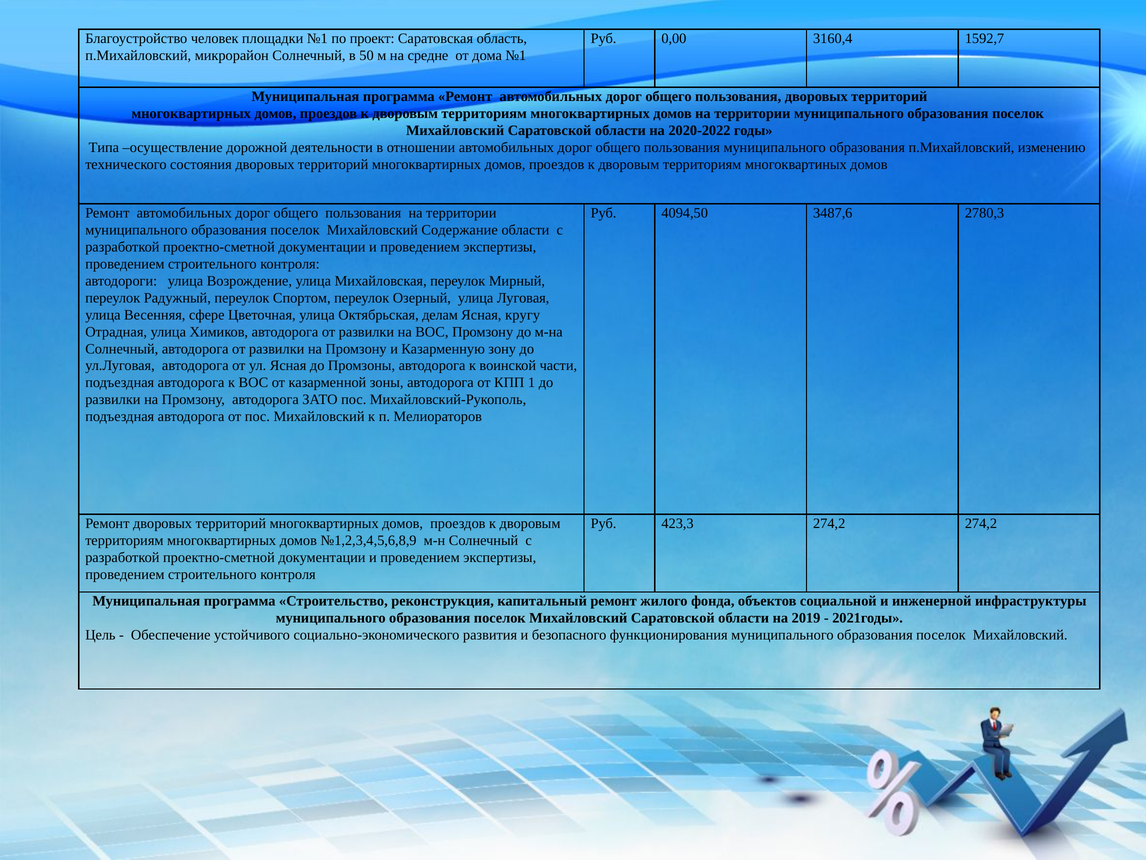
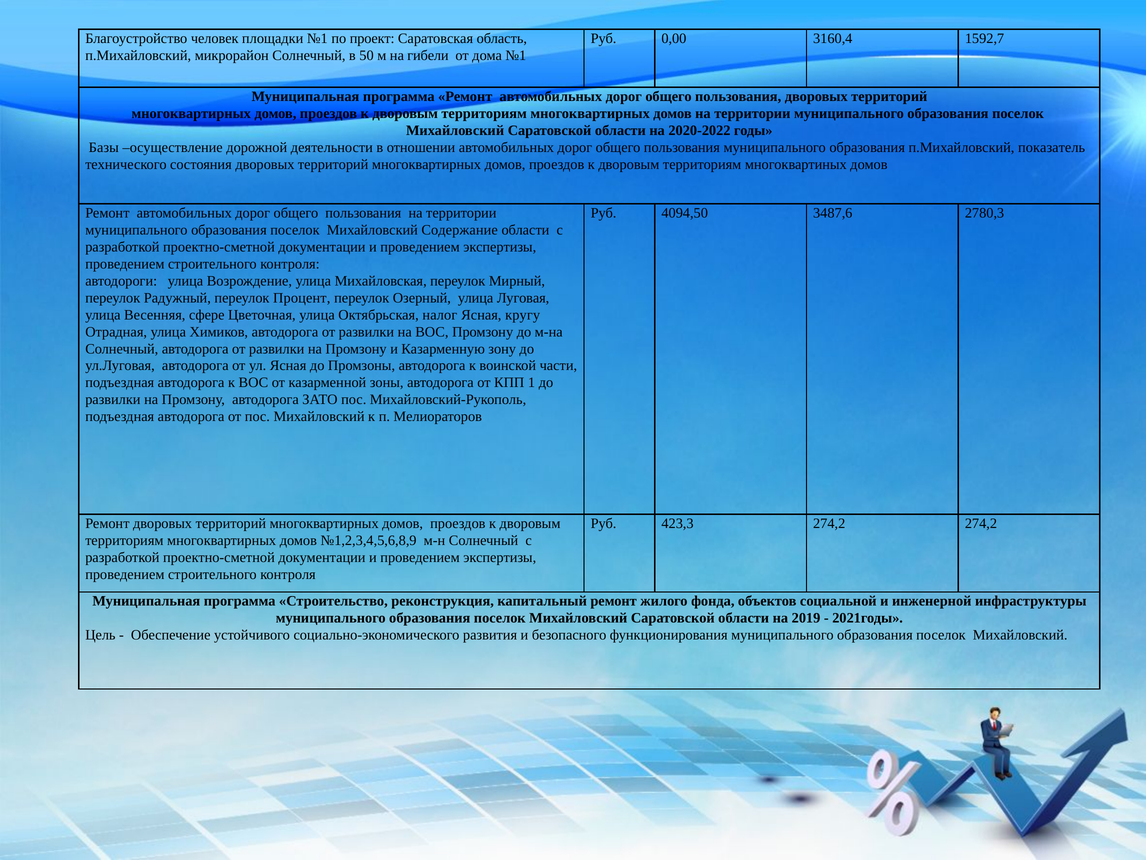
средне: средне -> гибели (428, 55)
Типа: Типа -> Базы (104, 147)
изменению: изменению -> показатель (1052, 147)
Спортом: Спортом -> Процент (302, 298)
делам: делам -> налог (440, 315)
